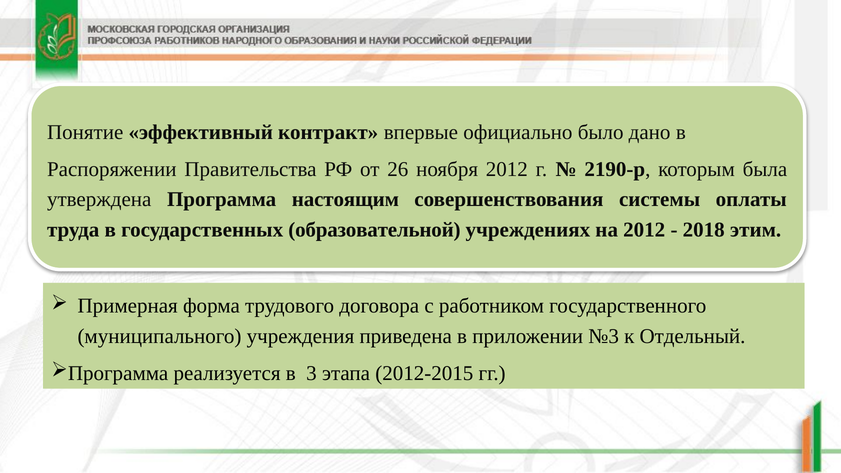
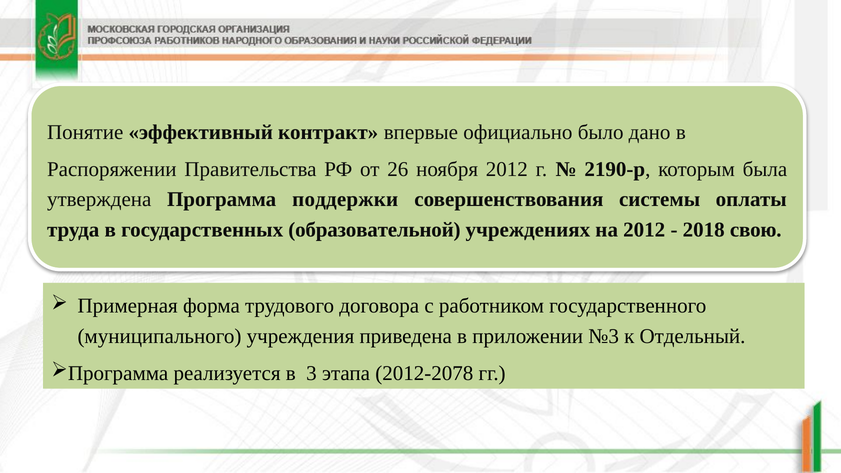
настоящим: настоящим -> поддержки (345, 200)
этим: этим -> свою (756, 230)
2012-2015: 2012-2015 -> 2012-2078 (424, 374)
